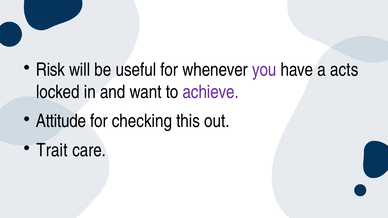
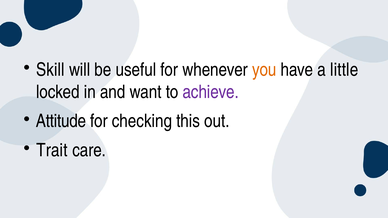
Risk: Risk -> Skill (50, 70)
you colour: purple -> orange (264, 70)
acts: acts -> little (344, 70)
